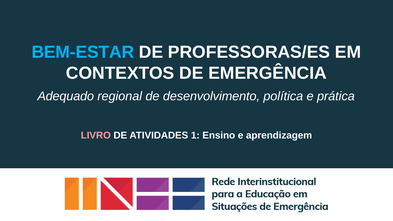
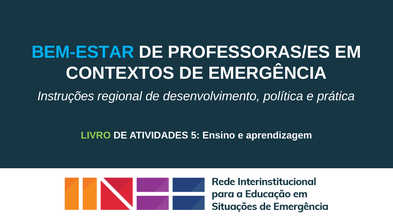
Adequado: Adequado -> Instruções (66, 96)
LIVRO colour: pink -> light green (96, 136)
1: 1 -> 5 (195, 136)
